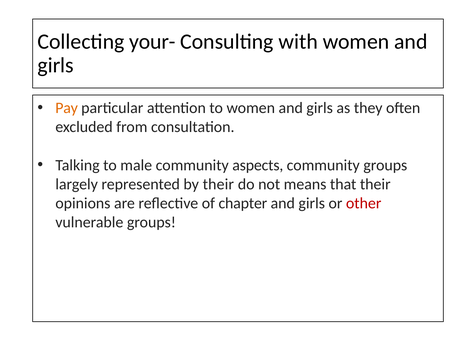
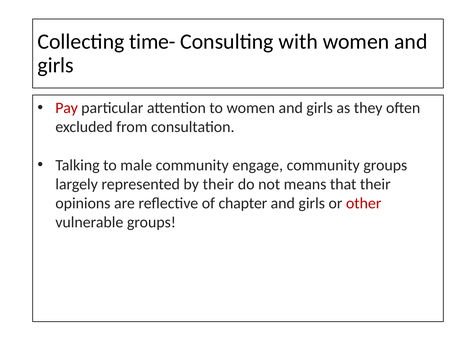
your-: your- -> time- (152, 42)
Pay colour: orange -> red (67, 108)
aspects: aspects -> engage (258, 165)
